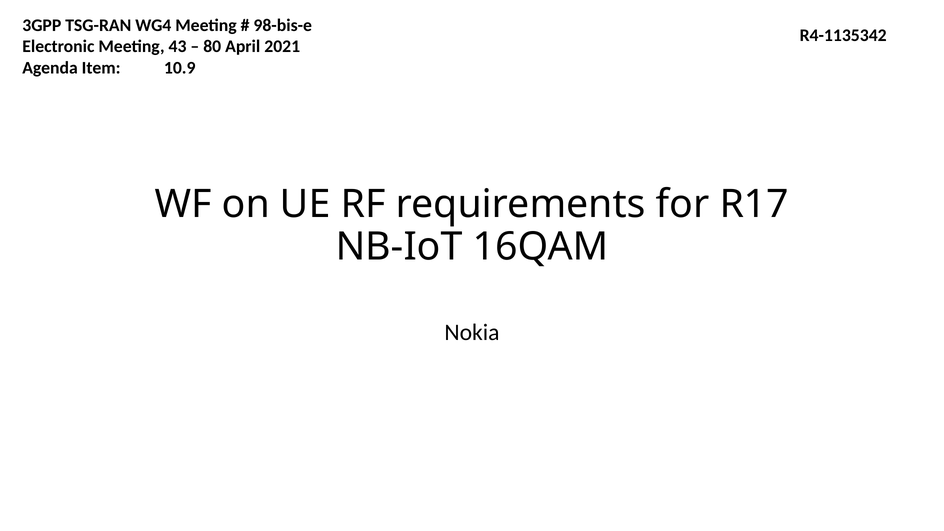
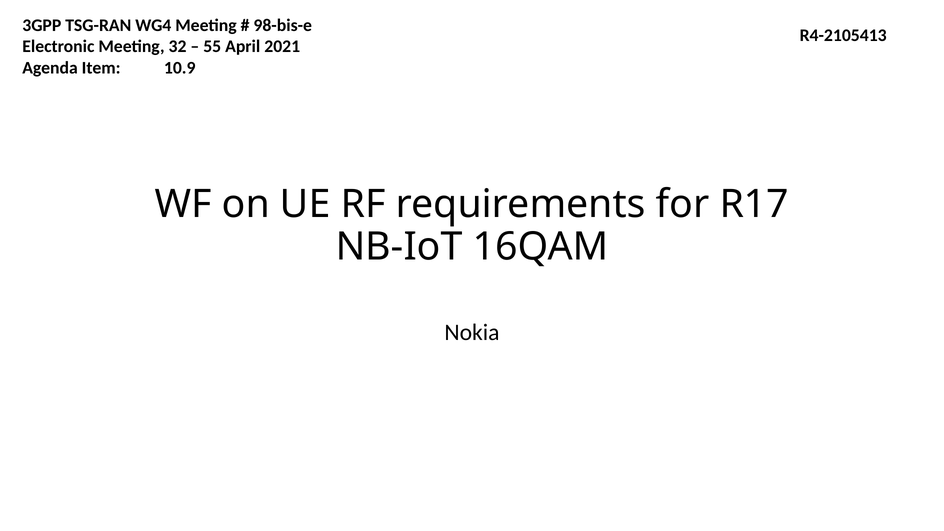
R4-1135342: R4-1135342 -> R4-2105413 (843, 35)
43: 43 -> 32 (178, 46)
80: 80 -> 55 (212, 46)
